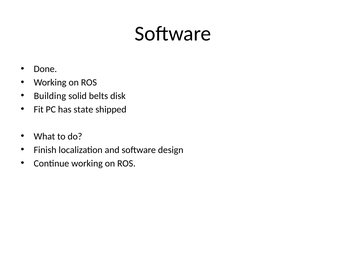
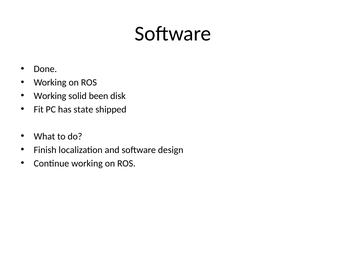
Building: Building -> Working (50, 96)
belts: belts -> been (99, 96)
